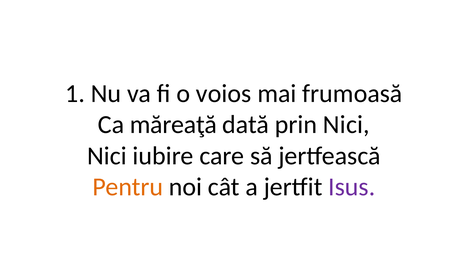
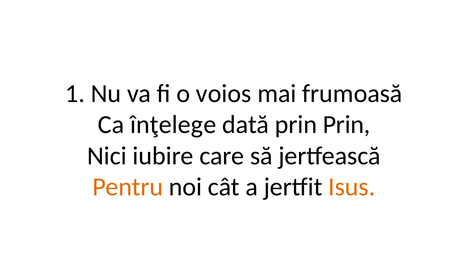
măreaţă: măreaţă -> înţelege (173, 125)
prin Nici: Nici -> Prin (347, 125)
Isus colour: purple -> orange (352, 187)
